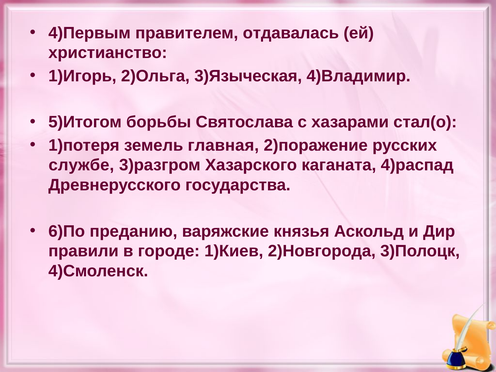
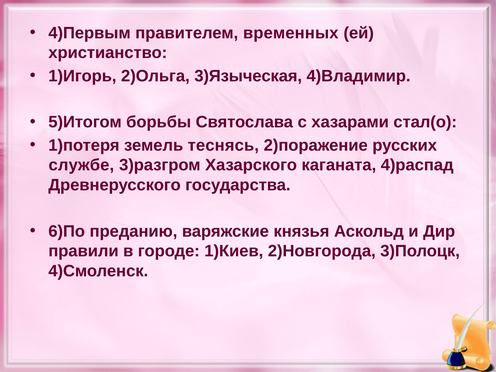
отдавалась: отдавалась -> временных (291, 33)
главная: главная -> теснясь (223, 145)
